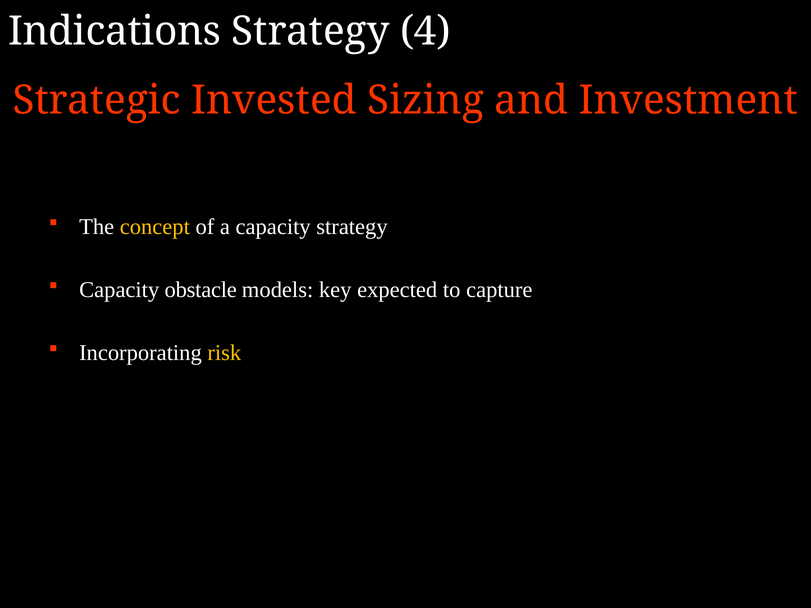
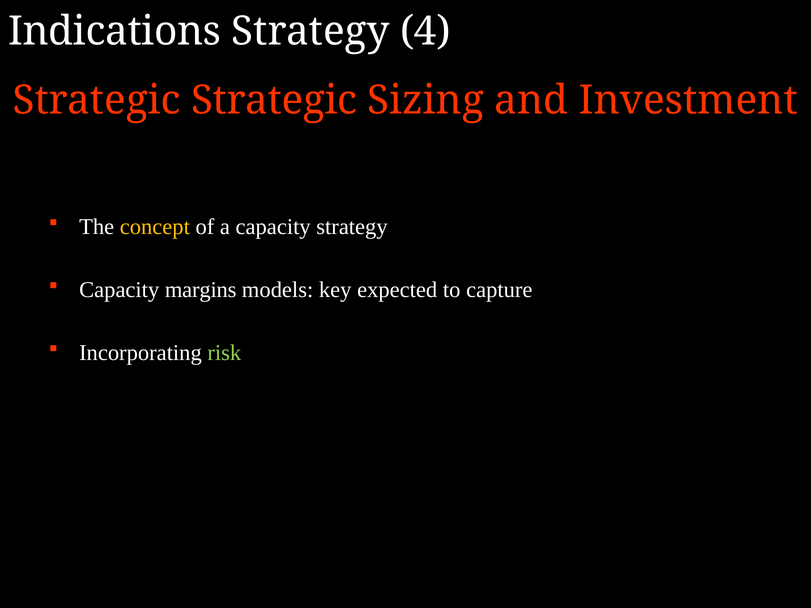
Strategic Invested: Invested -> Strategic (274, 100)
obstacle: obstacle -> margins (201, 290)
risk colour: yellow -> light green (224, 353)
